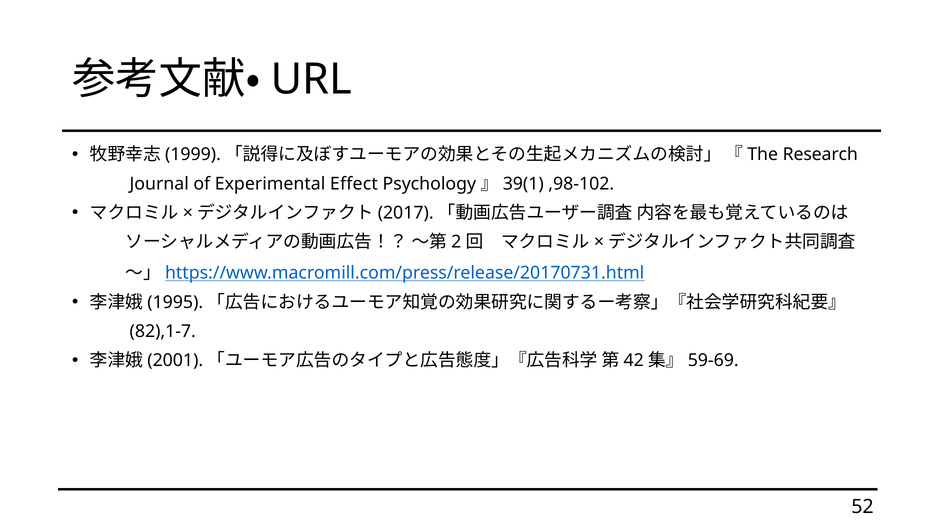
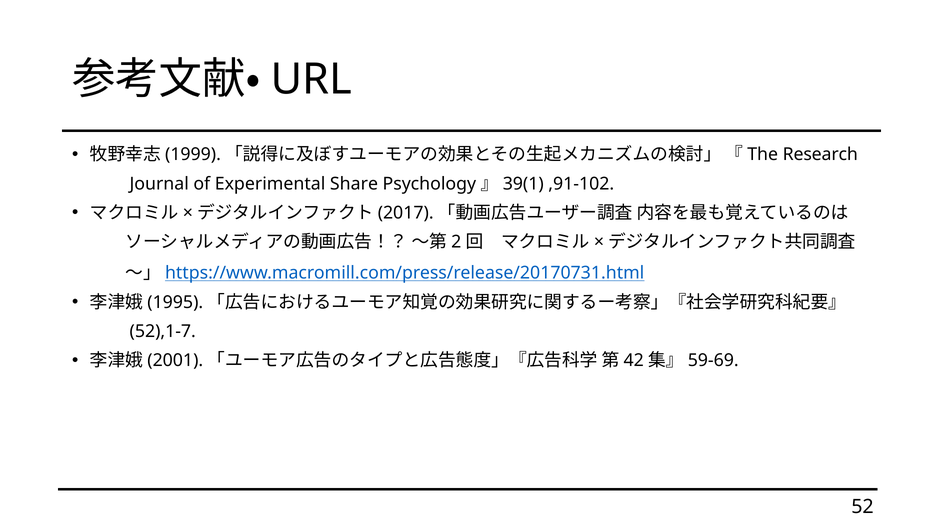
Effect: Effect -> Share (354, 184)
,98-102: ,98-102 -> ,91-102 (581, 184)
82),1-7: 82),1-7 -> 52),1-7 (163, 331)
